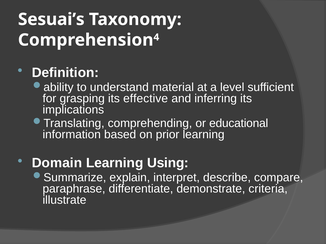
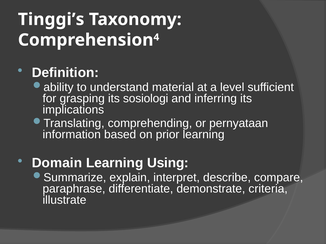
Sesuai’s: Sesuai’s -> Tinggi’s (51, 19)
effective: effective -> sosiologi (146, 99)
educational: educational -> pernyataan (239, 124)
